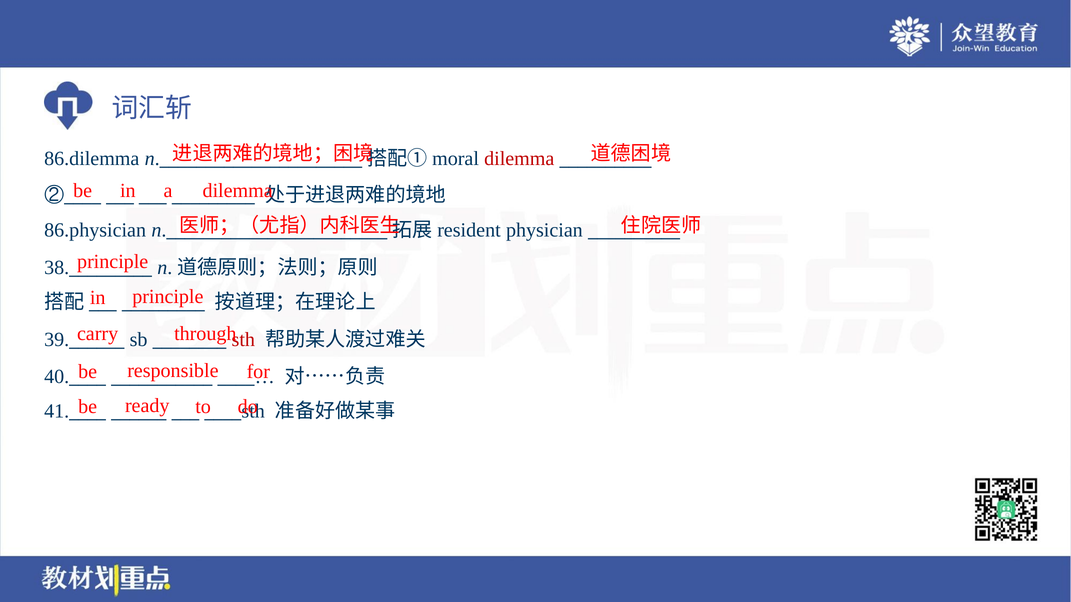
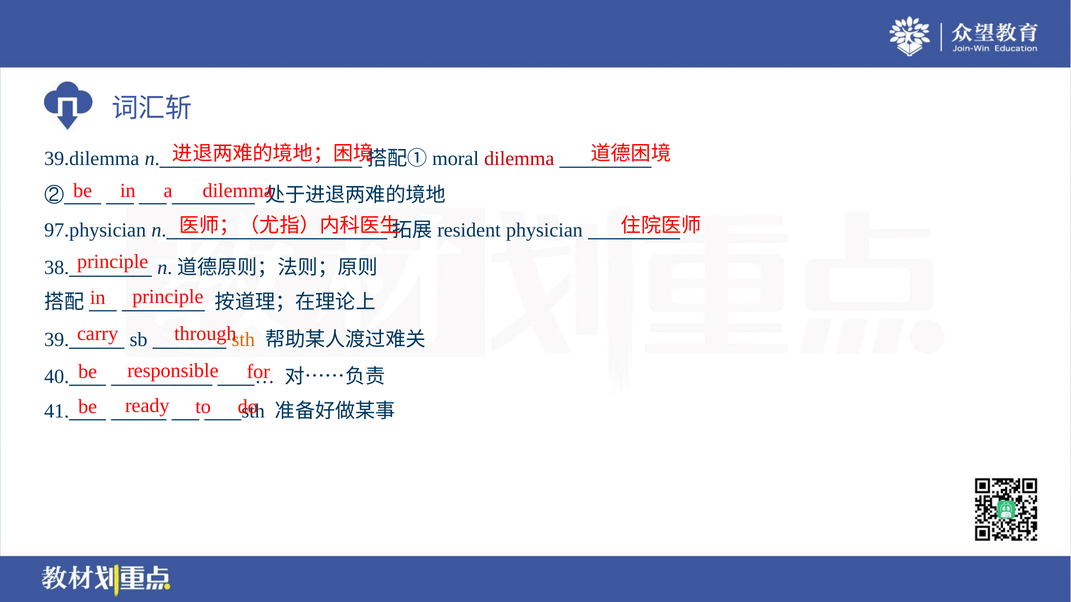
86.dilemma: 86.dilemma -> 39.dilemma (92, 159)
86.physician: 86.physician -> 97.physician (95, 230)
sth colour: red -> orange (243, 340)
